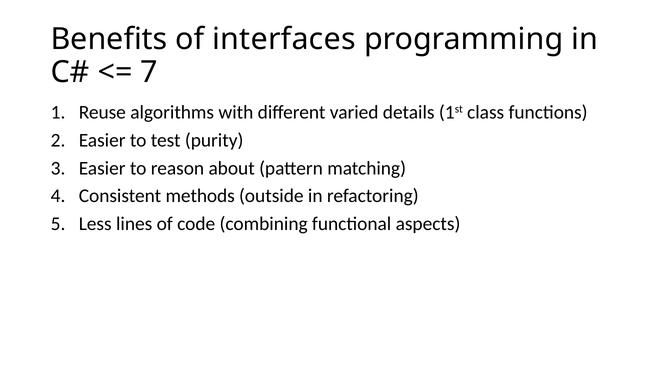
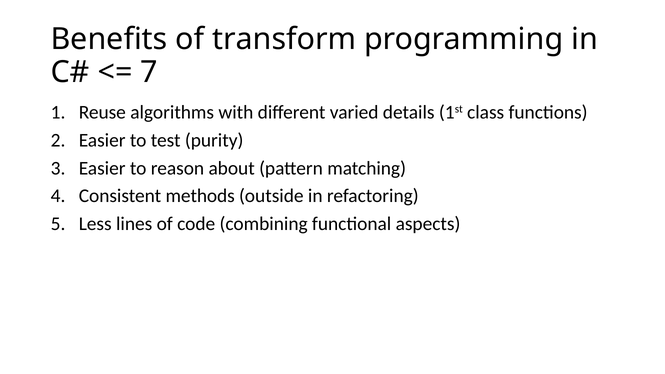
interfaces: interfaces -> transform (284, 39)
